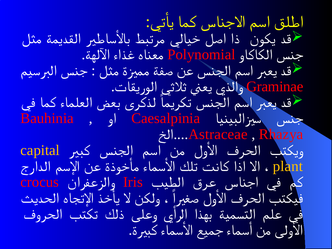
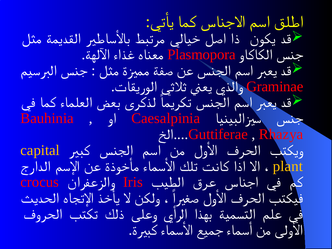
Polynomial: Polynomial -> Plasmopora (201, 55)
Astraceae: Astraceae -> Guttiferae (218, 134)
